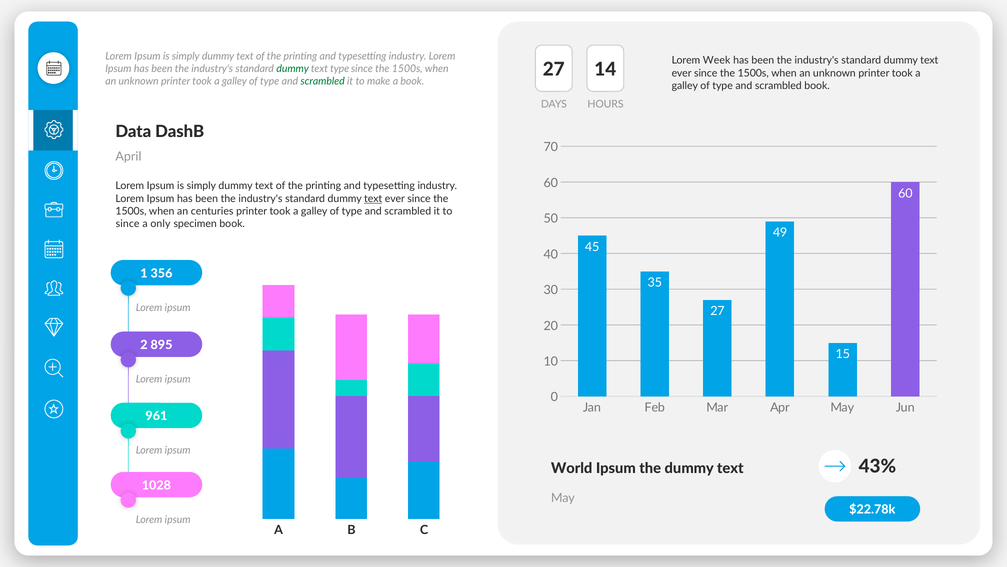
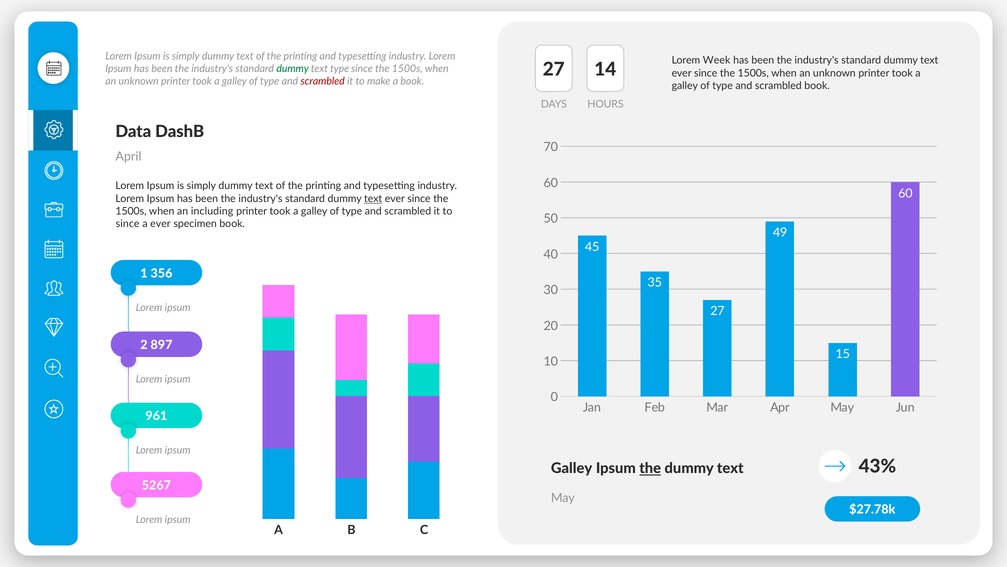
scrambled colour: green -> red (323, 81)
centuries: centuries -> including (212, 211)
a only: only -> ever (160, 224)
895: 895 -> 897 (161, 345)
World: World -> Galley (572, 468)
the underline: none -> present (650, 468)
1028: 1028 -> 5267 (156, 485)
$22.78k: $22.78k -> $27.78k (872, 509)
